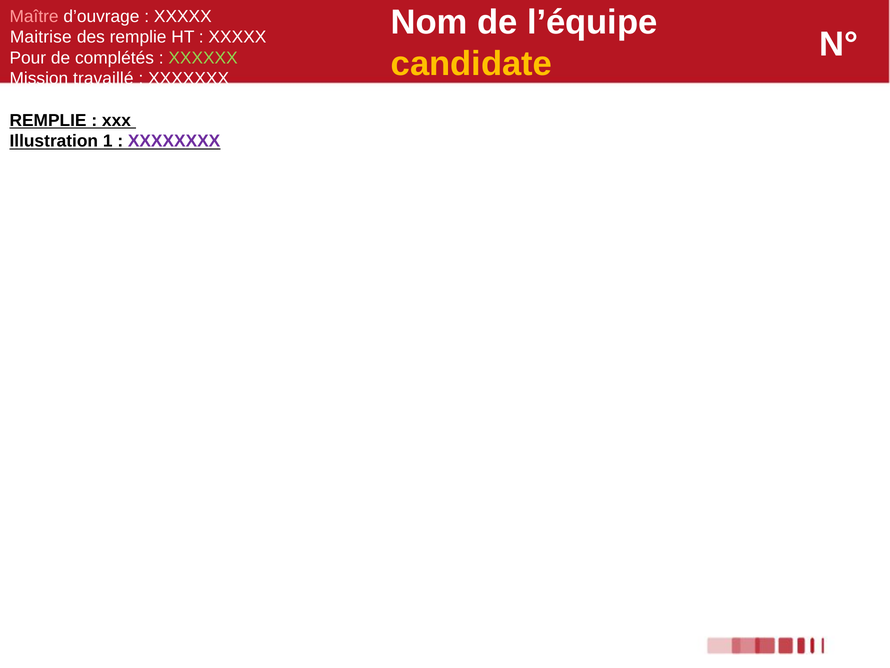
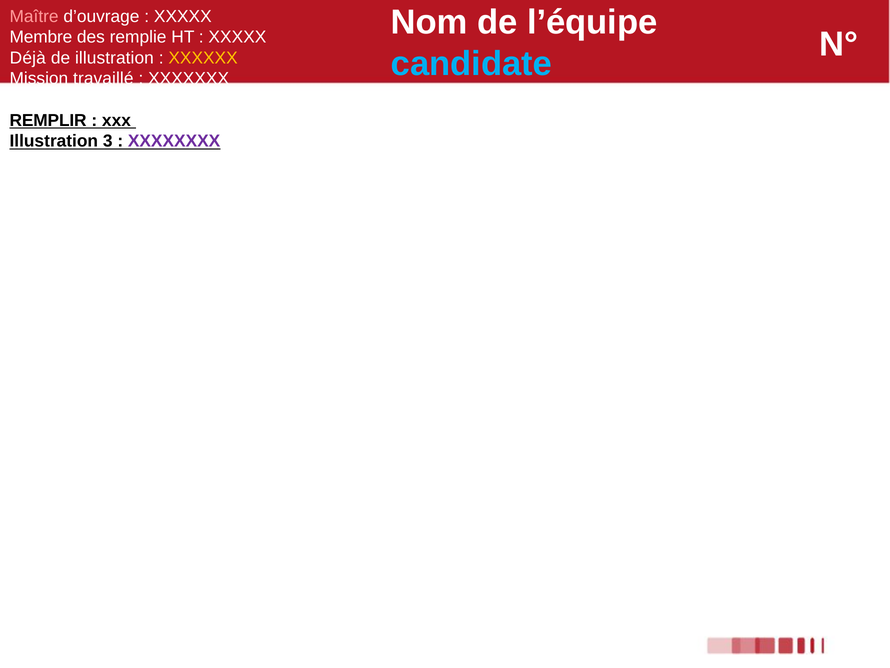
Maitrise: Maitrise -> Membre (41, 37)
candidate colour: yellow -> light blue (471, 64)
Pour: Pour -> Déjà (28, 58)
de complétés: complétés -> illustration (114, 58)
XXXXXX colour: light green -> yellow (203, 58)
REMPLIE: REMPLIE -> REMPLIR (48, 120)
1: 1 -> 3 (108, 141)
